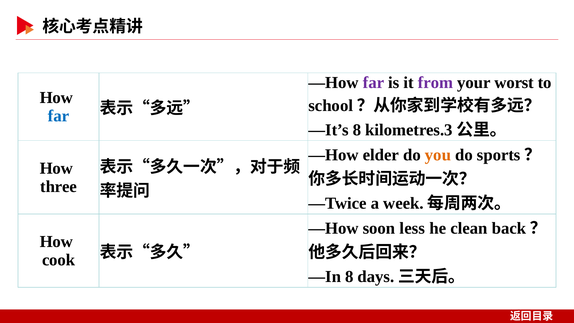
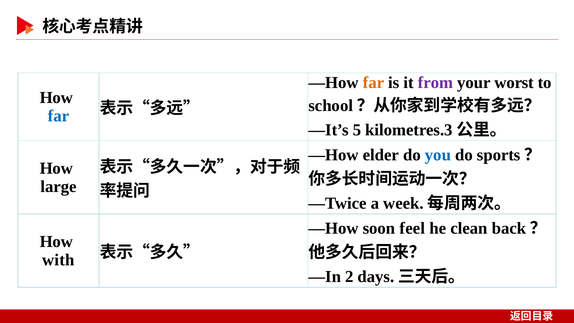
far colour: purple -> orange (373, 83)
—It’s 8: 8 -> 5 (357, 130)
you colour: orange -> blue (438, 155)
three: three -> large (58, 187)
less: less -> feel (412, 228)
cook: cook -> with (58, 260)
—In 8: 8 -> 2 (349, 276)
